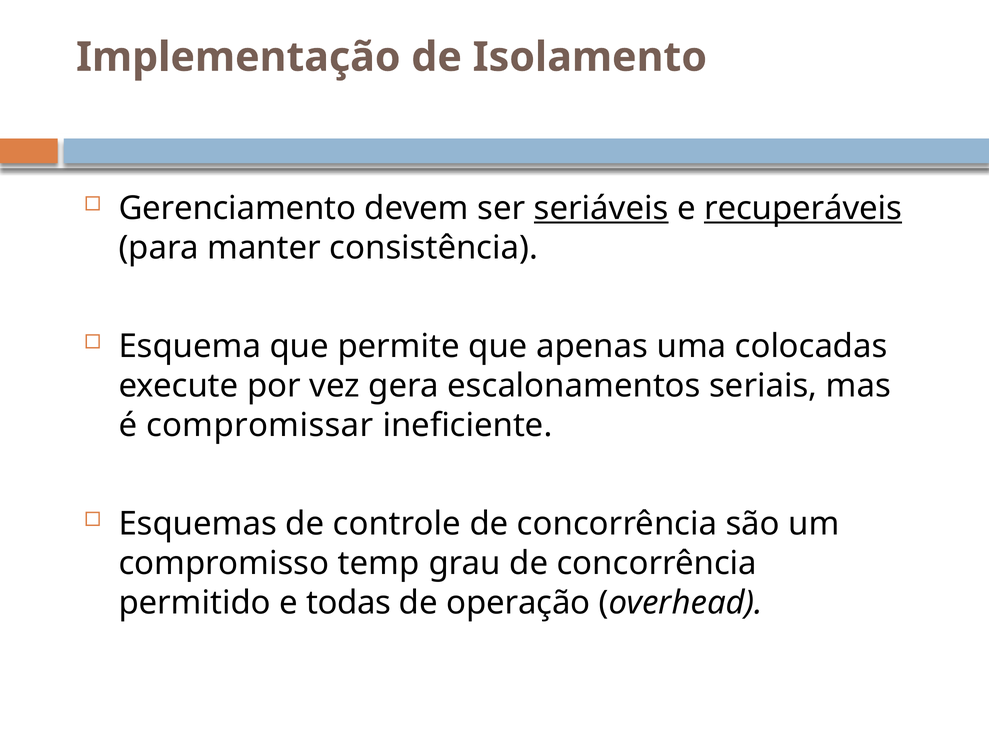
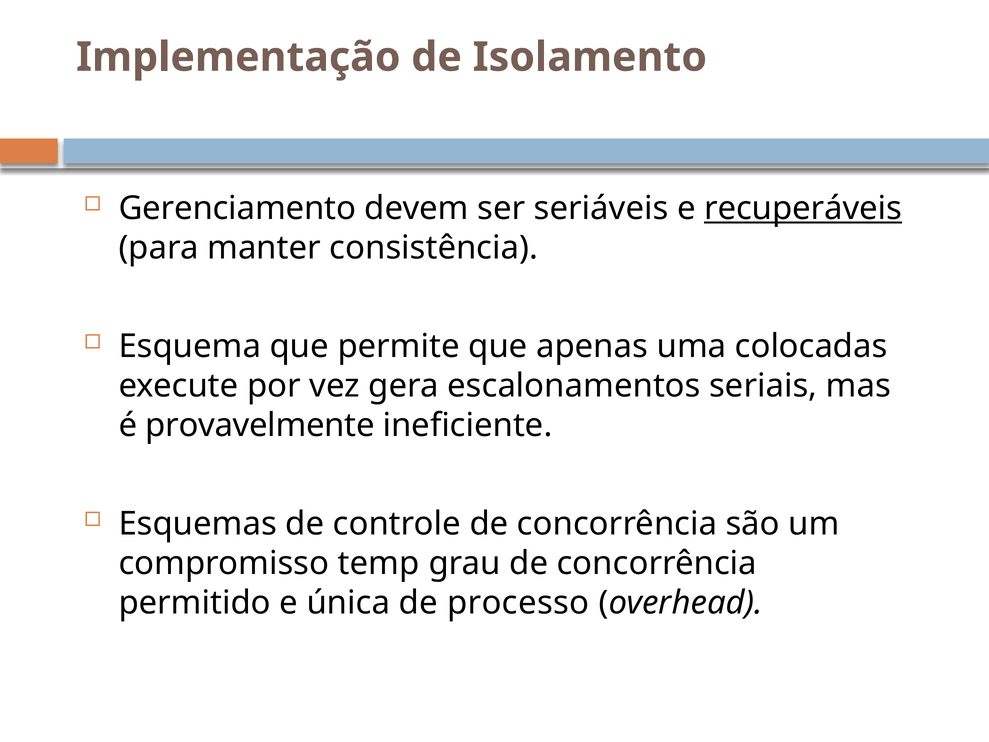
seriáveis underline: present -> none (601, 208)
compromissar: compromissar -> provavelmente (260, 425)
todas: todas -> única (348, 603)
operação: operação -> processo (518, 603)
